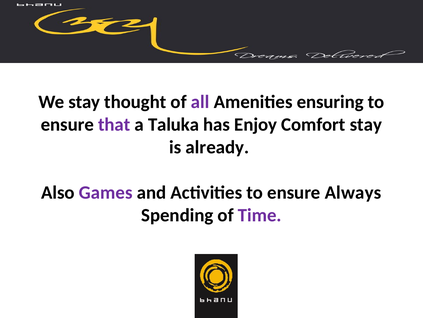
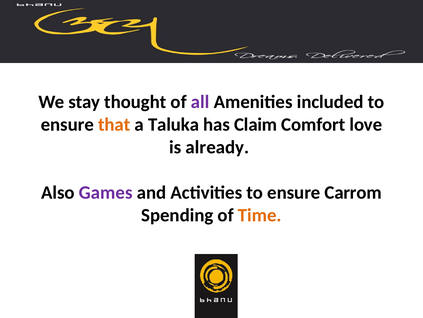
ensuring: ensuring -> included (330, 102)
that colour: purple -> orange (114, 124)
Enjoy: Enjoy -> Claim (256, 124)
Comfort stay: stay -> love (366, 124)
Always: Always -> Carrom (353, 192)
Time colour: purple -> orange (260, 215)
